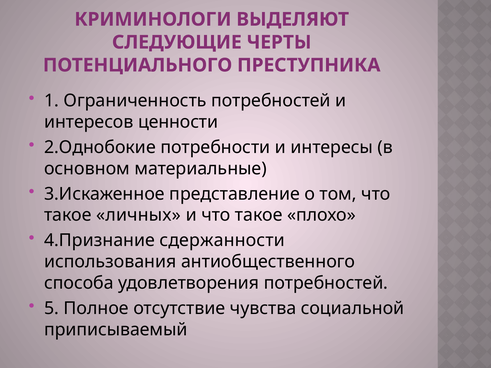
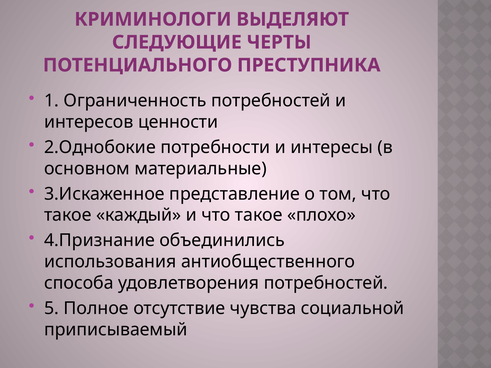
личных: личных -> каждый (139, 215)
сдержанности: сдержанности -> объединились (222, 241)
